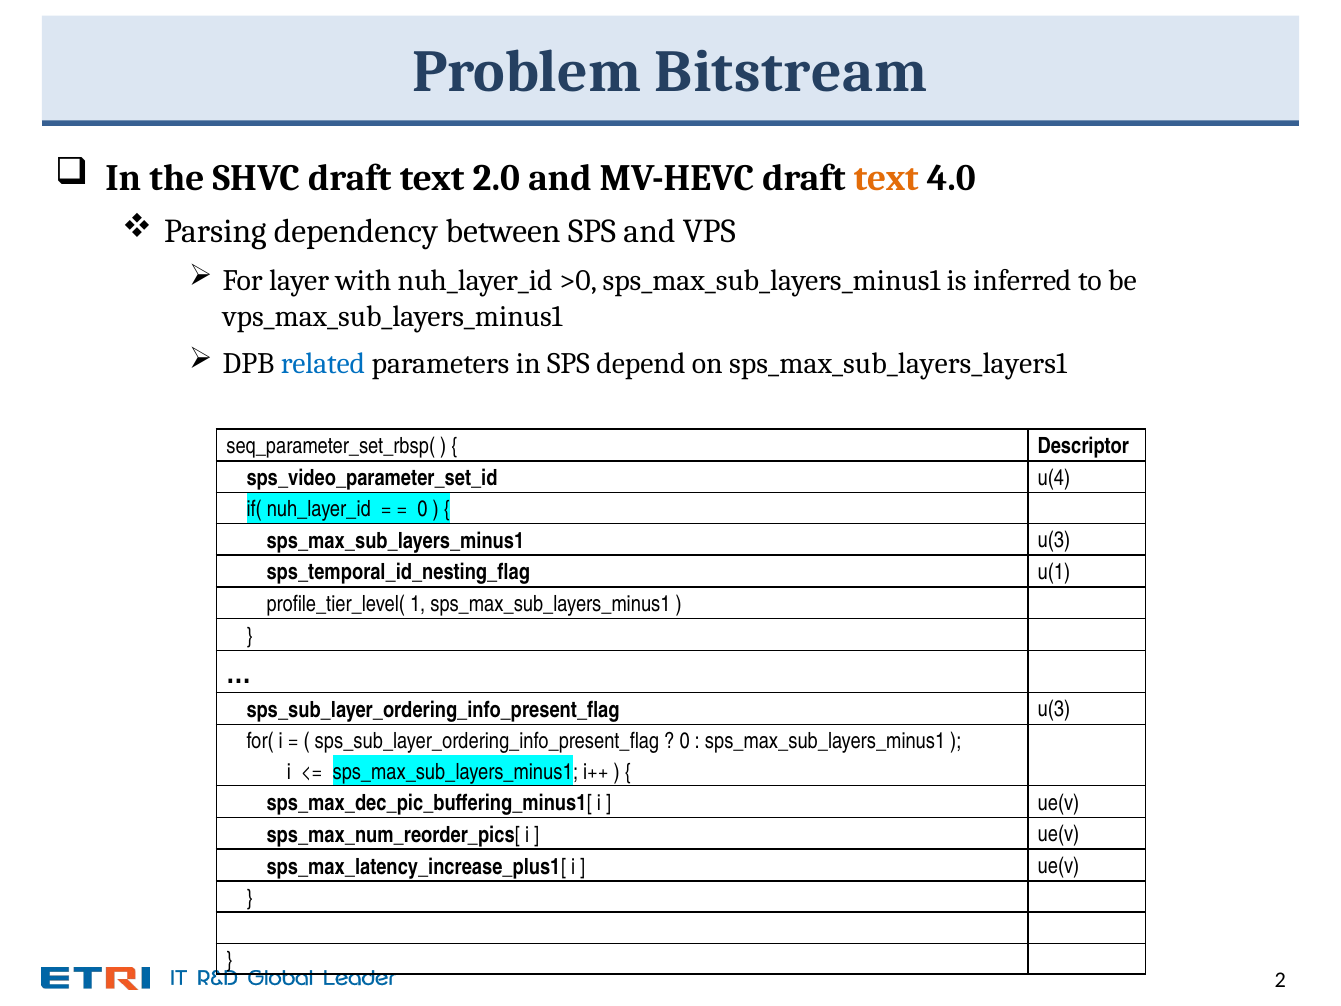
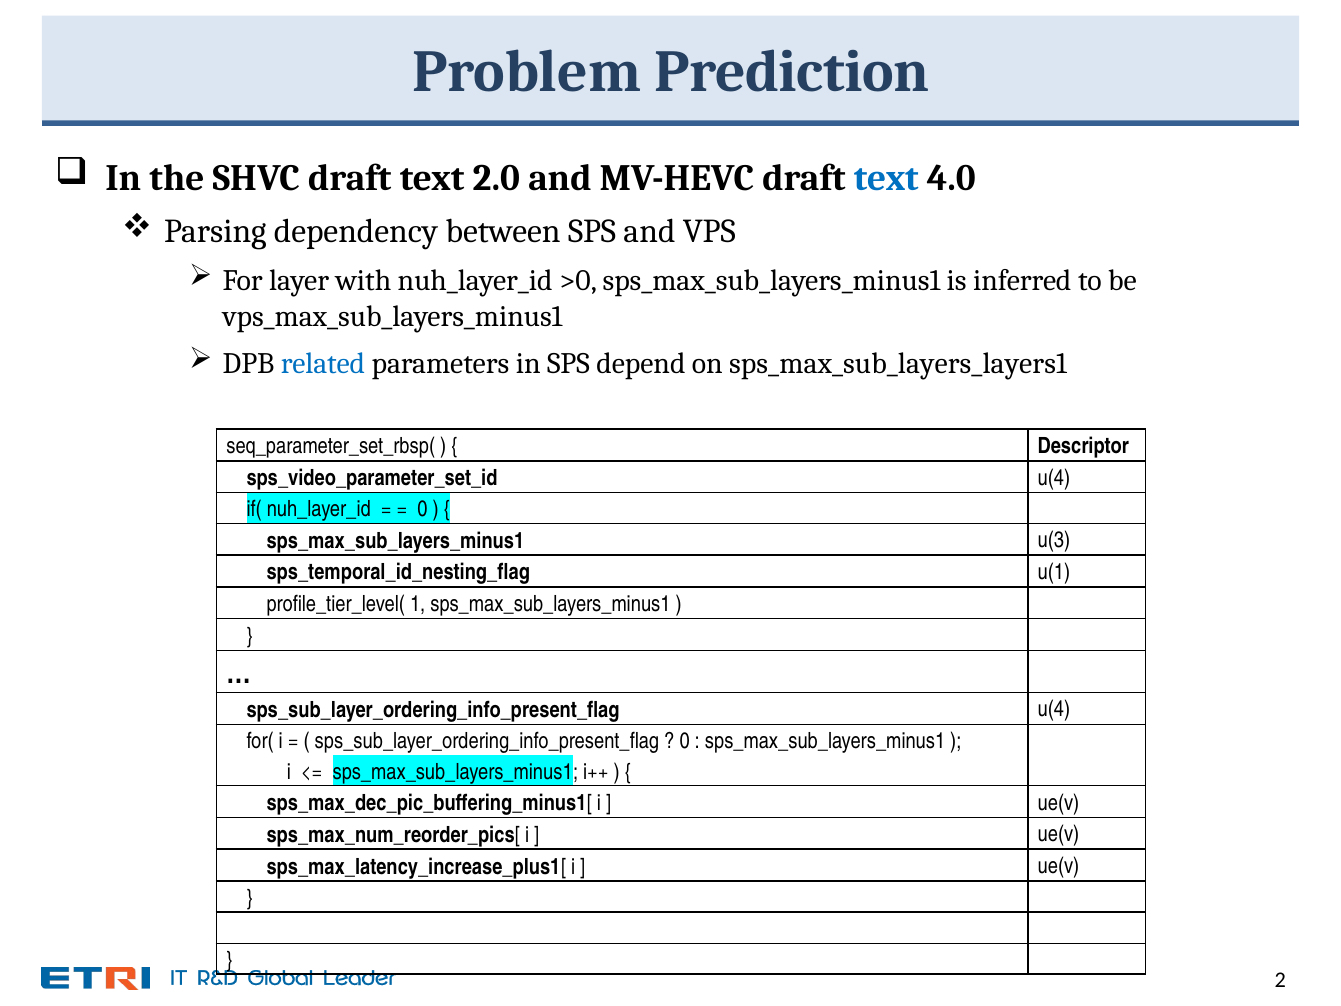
Bitstream: Bitstream -> Prediction (792, 72)
text colour: orange -> blue (886, 178)
u(3: u(3 -> u(4 (1054, 709)
